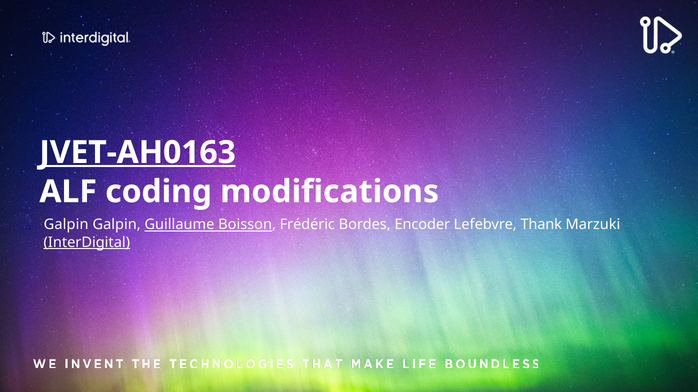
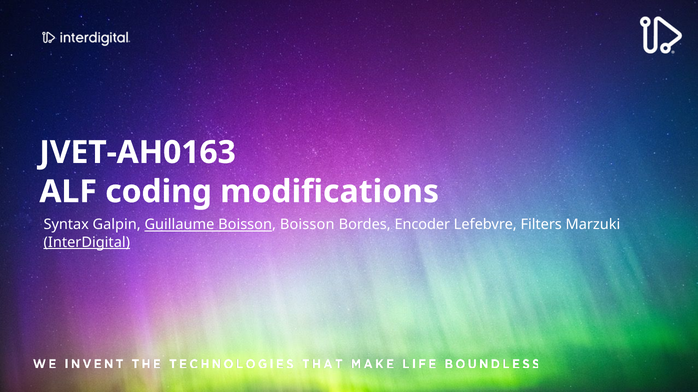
JVET-AH0163 underline: present -> none (138, 153)
Galpin: Galpin -> Syntax (66, 225)
Boisson Frédéric: Frédéric -> Boisson (307, 225)
Thank: Thank -> Filters (541, 225)
